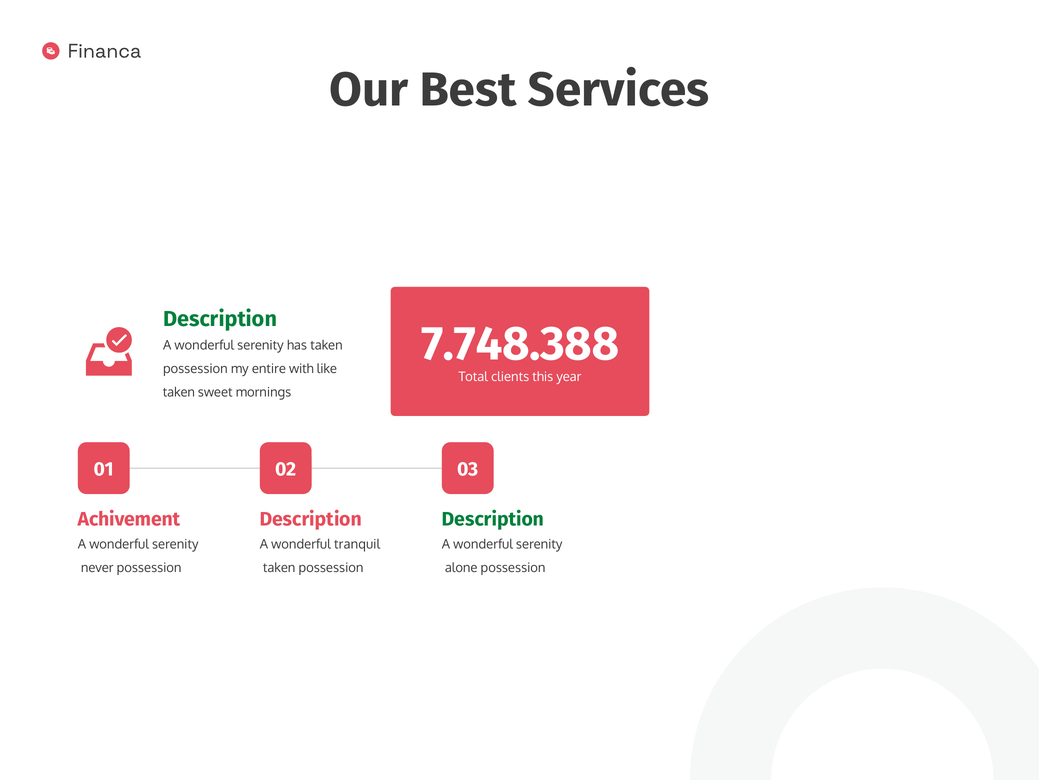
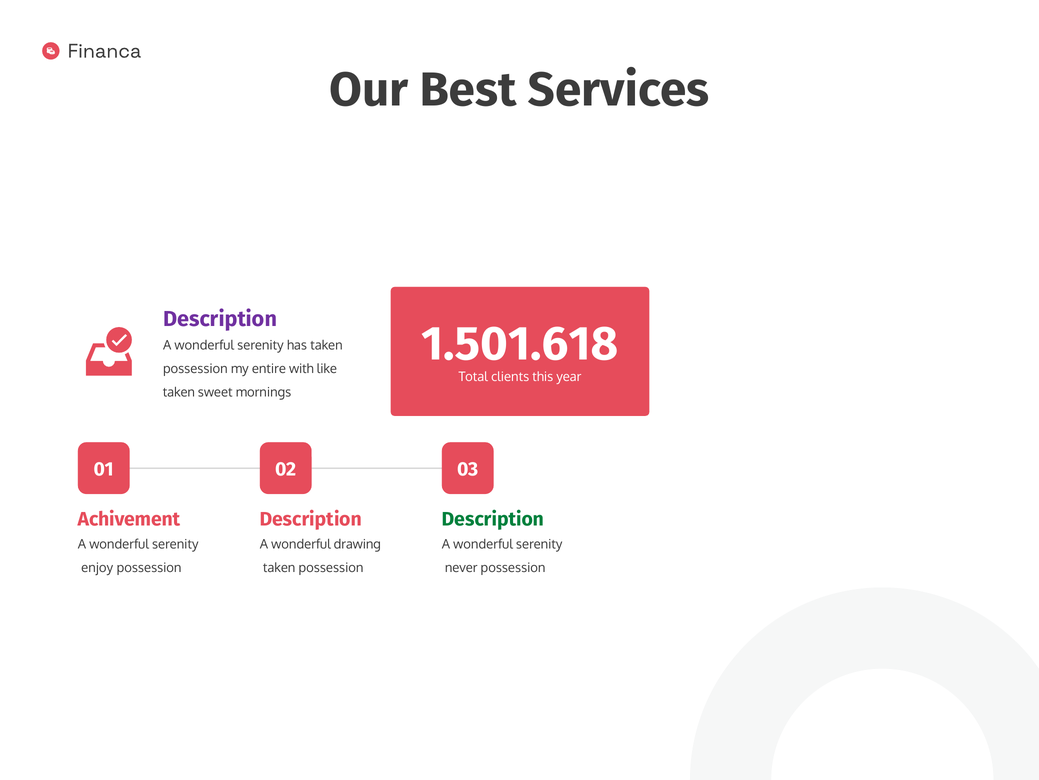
Description colour: green -> purple (220, 319)
7.748.388: 7.748.388 -> 1.501.618 (520, 344)
tranquil: tranquil -> drawing (357, 544)
never: never -> enjoy (97, 567)
alone: alone -> never (461, 567)
